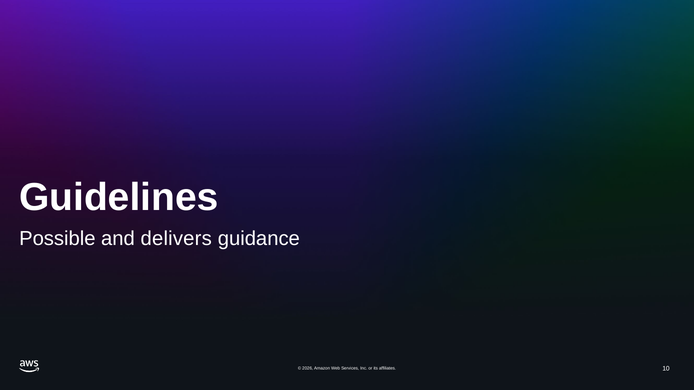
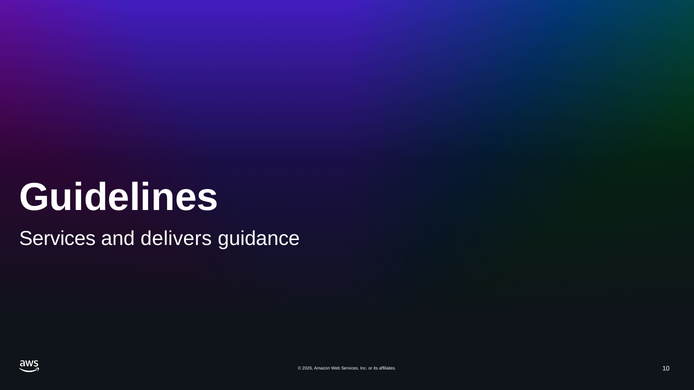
Possible: Possible -> Services (57, 239)
